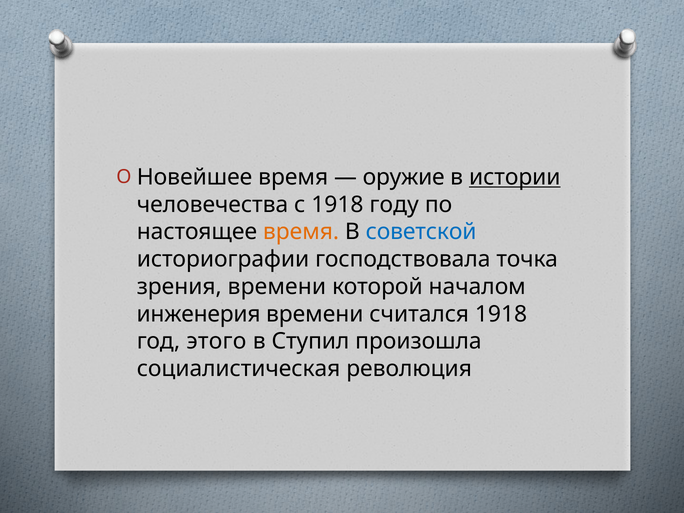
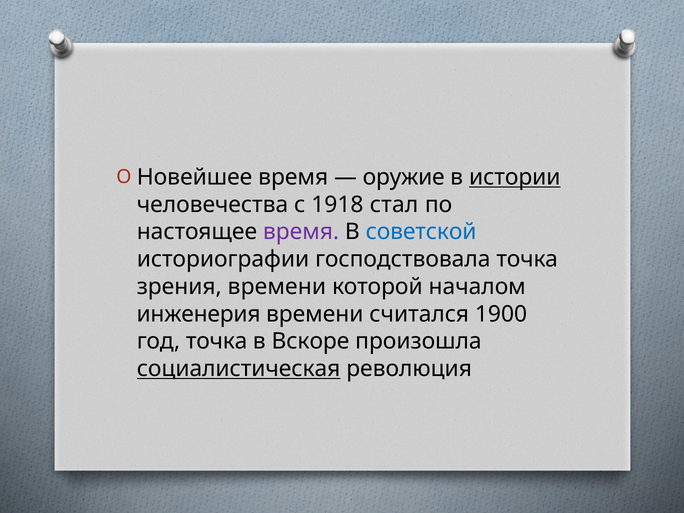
году: году -> стал (394, 205)
время colour: orange -> purple (301, 232)
считался 1918: 1918 -> 1900 (501, 314)
год этого: этого -> точка (217, 341)
Ступил: Ступил -> Вскоре (310, 341)
социалистическая underline: none -> present (239, 369)
